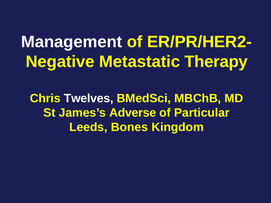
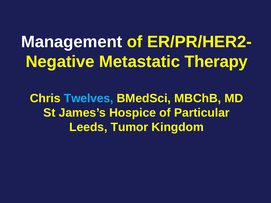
Twelves colour: white -> light blue (89, 98)
Adverse: Adverse -> Hospice (133, 113)
Bones: Bones -> Tumor (130, 127)
